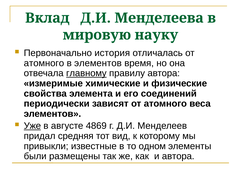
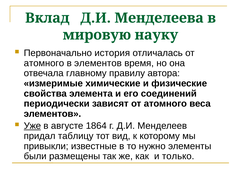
главному underline: present -> none (86, 73)
4869: 4869 -> 1864 (96, 126)
средняя: средняя -> таблицу (76, 136)
одном: одном -> нужно (152, 146)
и автора: автора -> только (178, 156)
